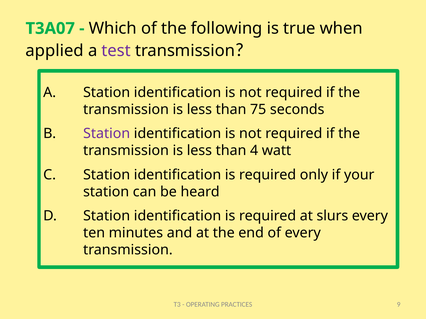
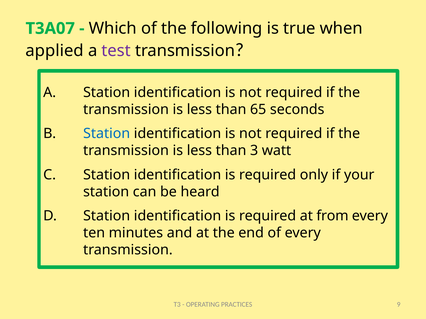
75: 75 -> 65 (258, 110)
Station colour: purple -> blue (107, 134)
4: 4 -> 3 (254, 151)
slurs: slurs -> from (332, 216)
